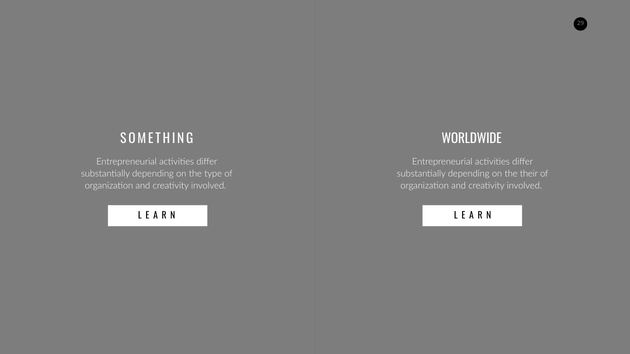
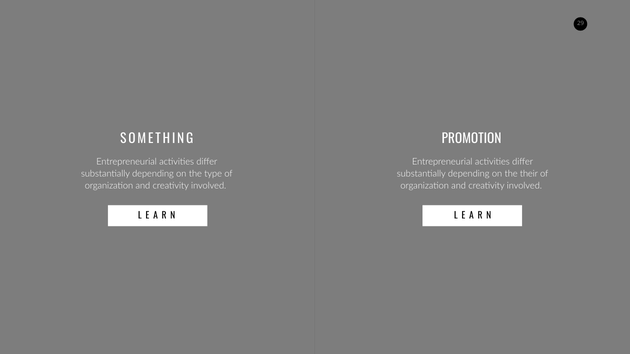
WORLDWIDE: WORLDWIDE -> PROMOTION (472, 139)
